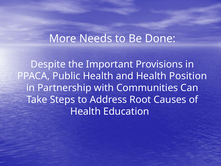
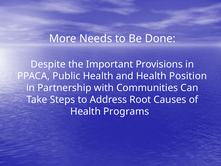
Education: Education -> Programs (126, 111)
